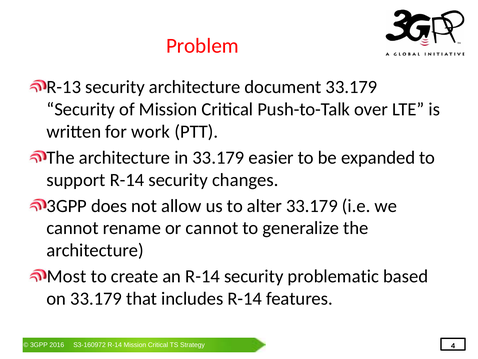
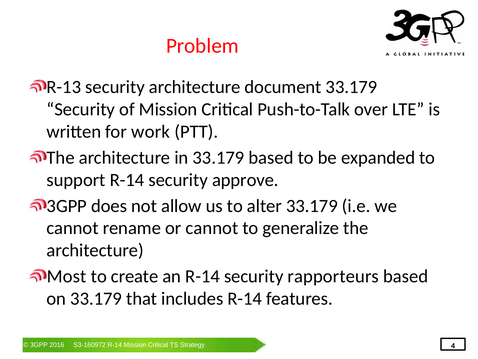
33.179 easier: easier -> based (271, 157)
changes: changes -> approve (245, 180)
problematic: problematic -> rapporteurs (333, 276)
